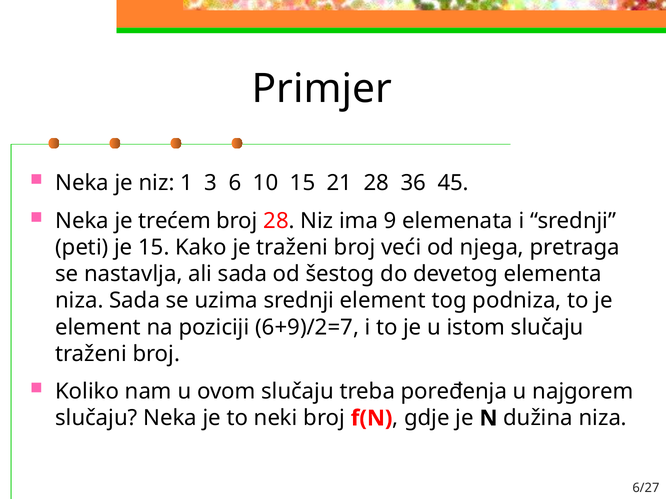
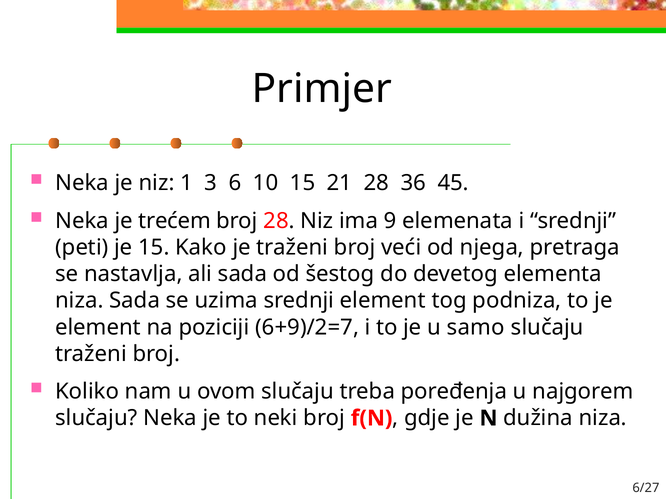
istom: istom -> samo (476, 328)
